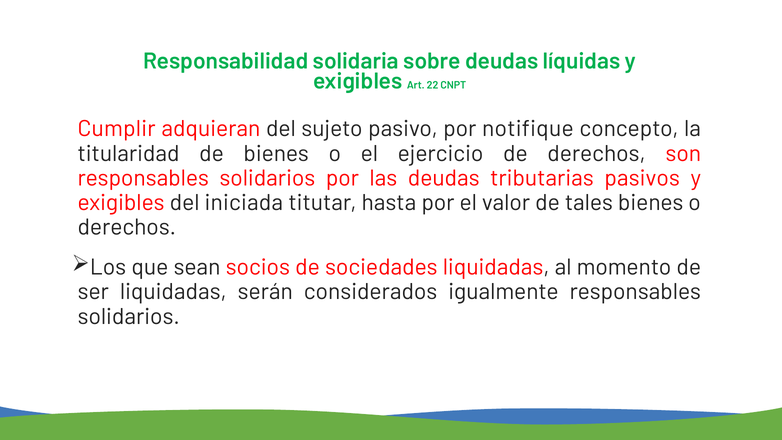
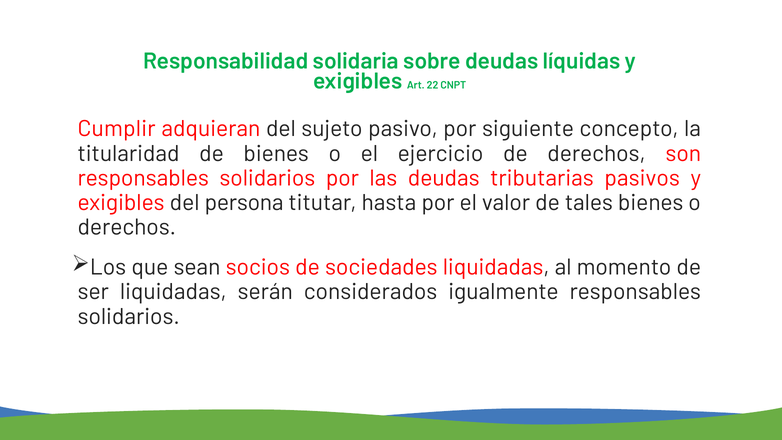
notifique: notifique -> siguiente (528, 129)
iniciada: iniciada -> persona (244, 203)
